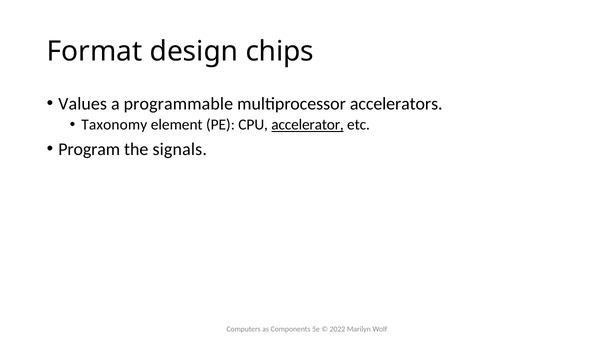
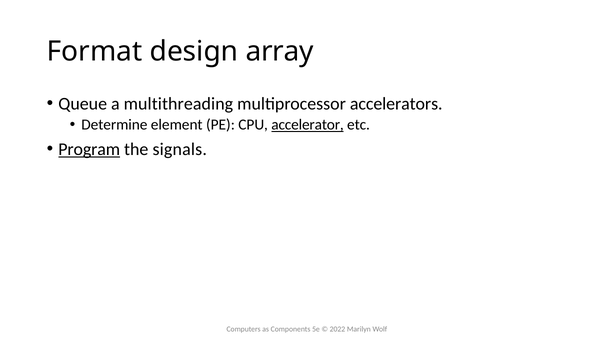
chips: chips -> array (280, 52)
Values: Values -> Queue (83, 104)
programmable: programmable -> multithreading (178, 104)
Taxonomy: Taxonomy -> Determine (114, 125)
Program underline: none -> present (89, 149)
